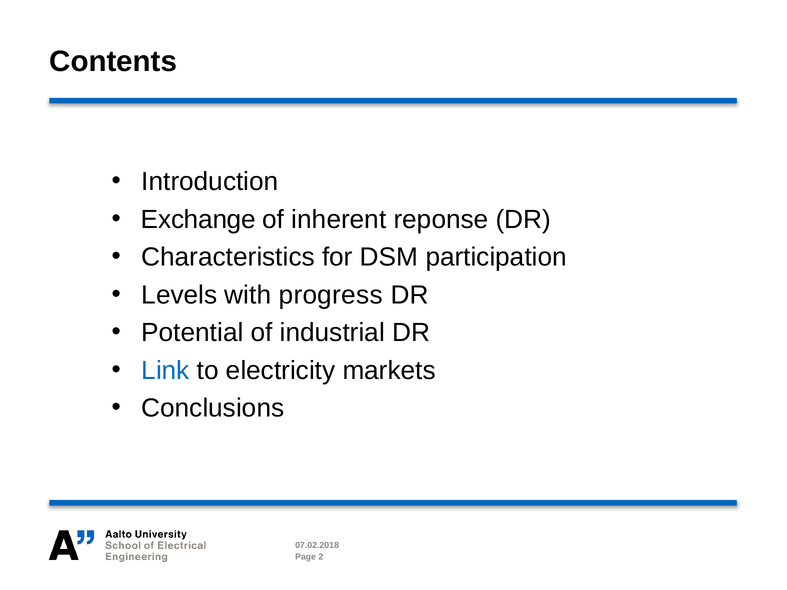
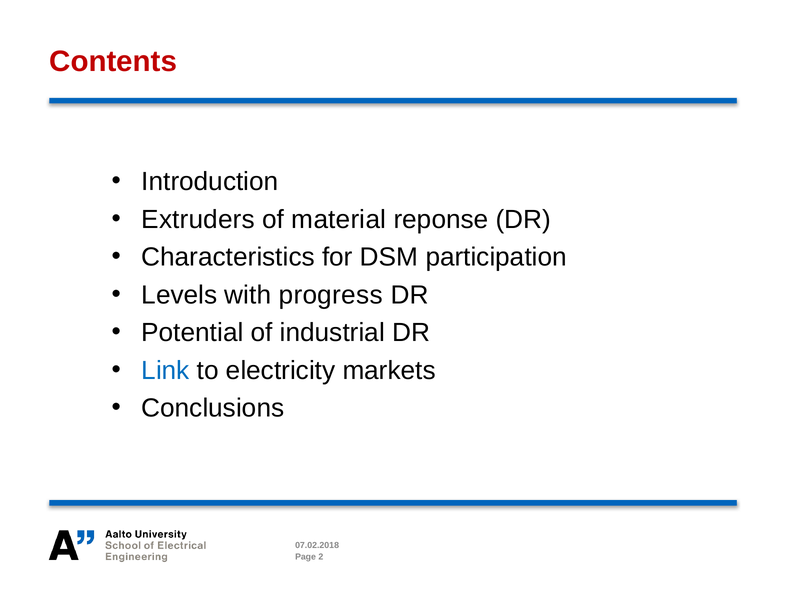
Contents colour: black -> red (113, 62)
Exchange: Exchange -> Extruders (198, 220)
inherent: inherent -> material (339, 220)
